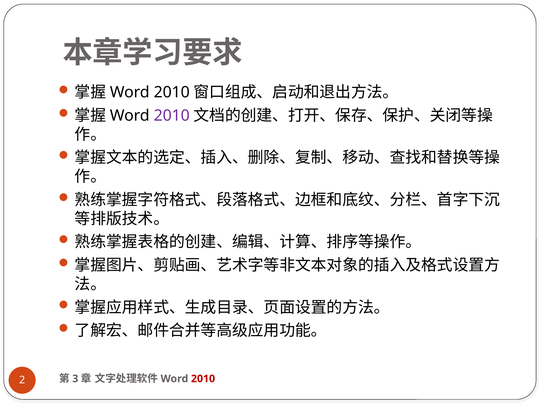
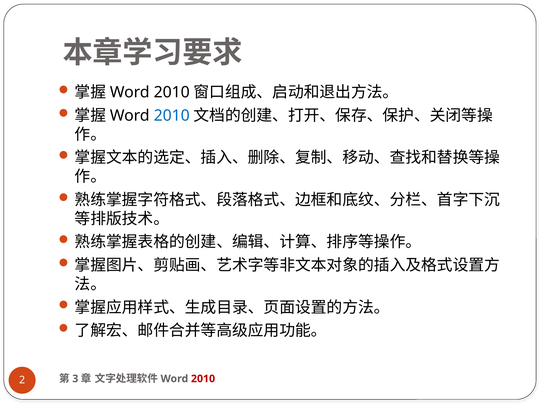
2010 colour: purple -> blue (172, 116)
